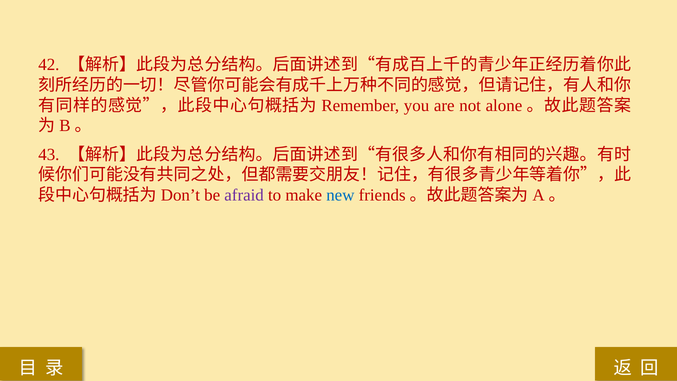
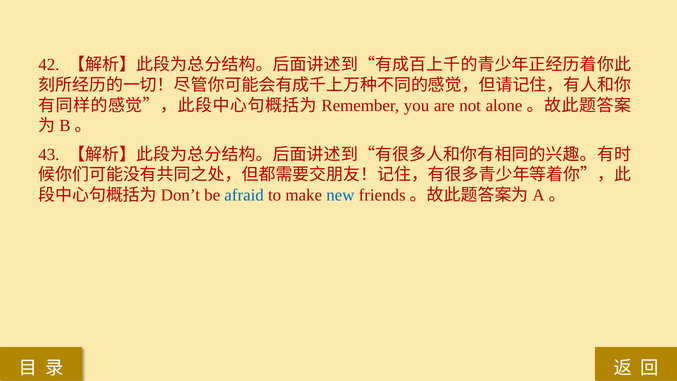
afraid colour: purple -> blue (244, 195)
